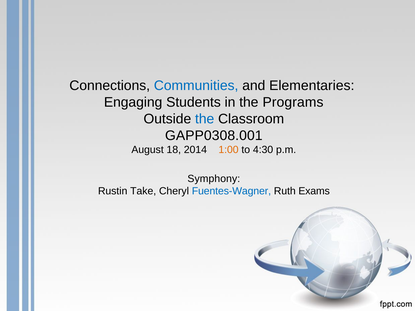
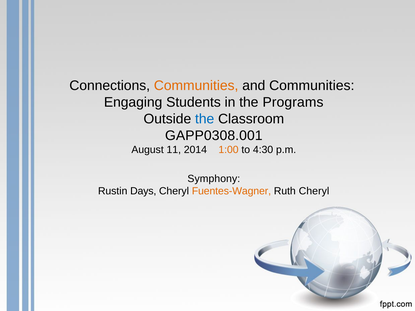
Communities colour: blue -> orange (196, 86)
and Elementaries: Elementaries -> Communities (312, 86)
18: 18 -> 11 (174, 150)
Take: Take -> Days (143, 191)
Fuentes-Wagner colour: blue -> orange (231, 191)
Ruth Exams: Exams -> Cheryl (314, 191)
